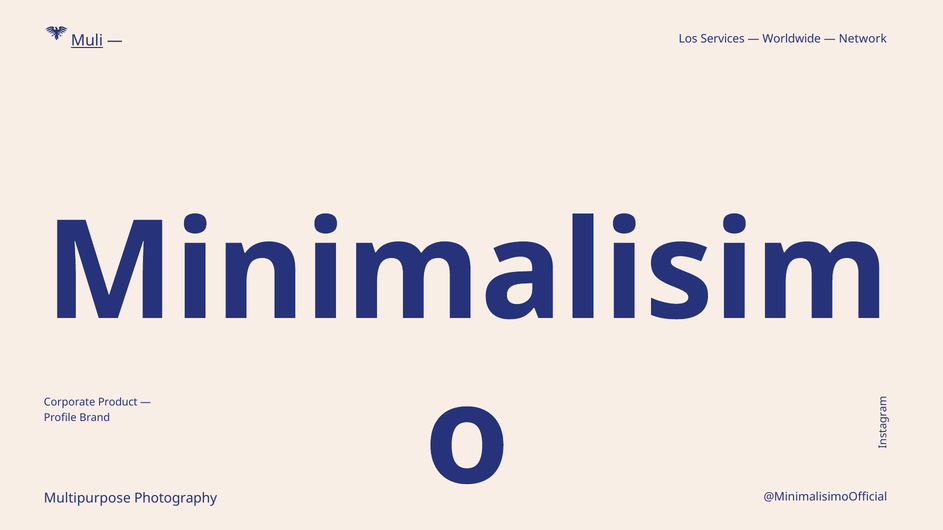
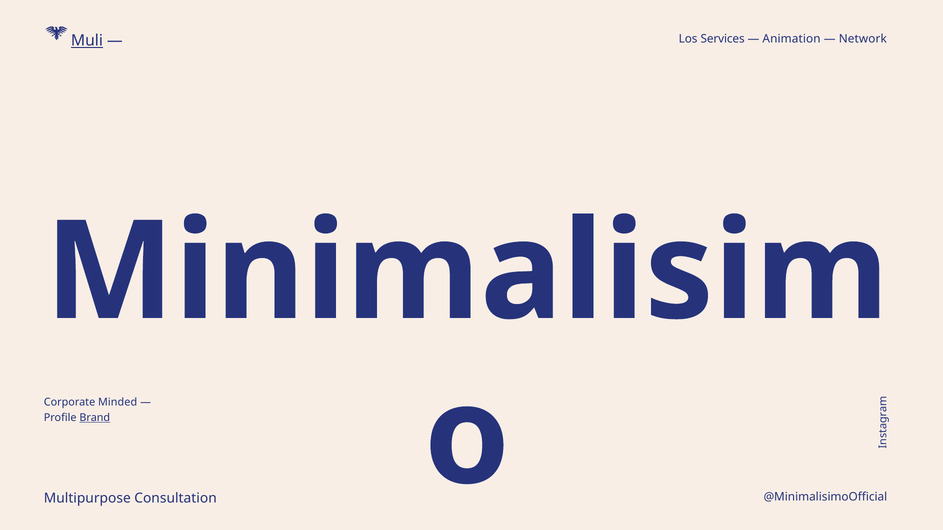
Worldwide: Worldwide -> Animation (792, 39)
Product: Product -> Minded (118, 402)
Brand underline: none -> present (95, 418)
Photography: Photography -> Consultation (176, 499)
